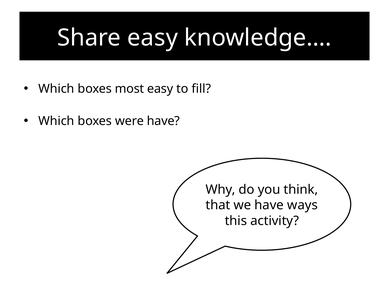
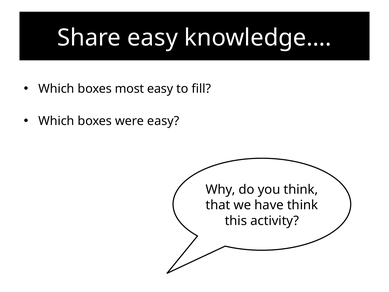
were have: have -> easy (163, 121)
have ways: ways -> think (303, 205)
